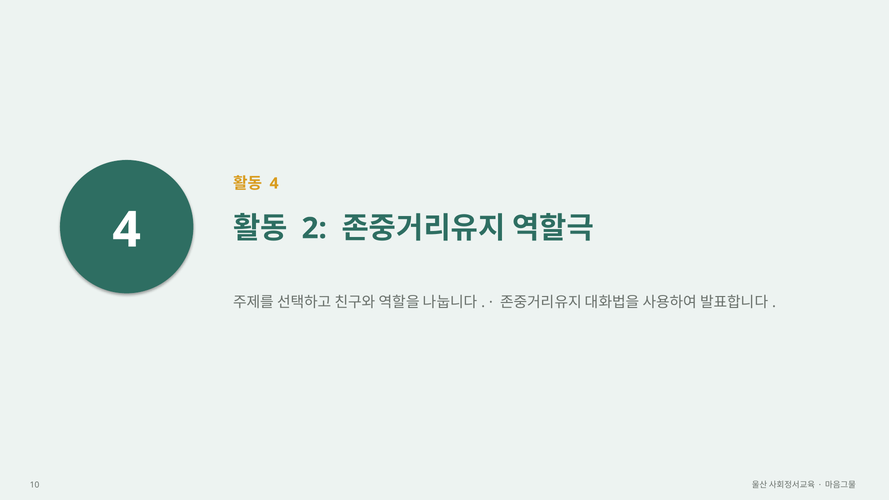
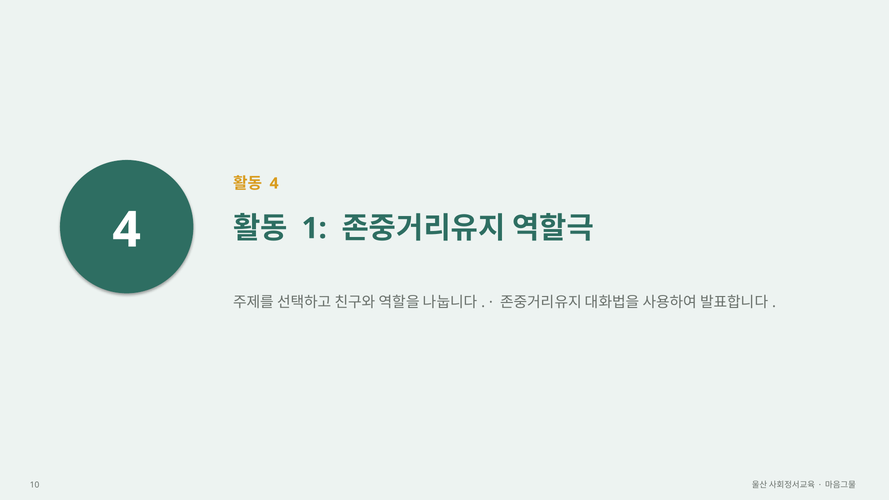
2: 2 -> 1 (314, 228)
